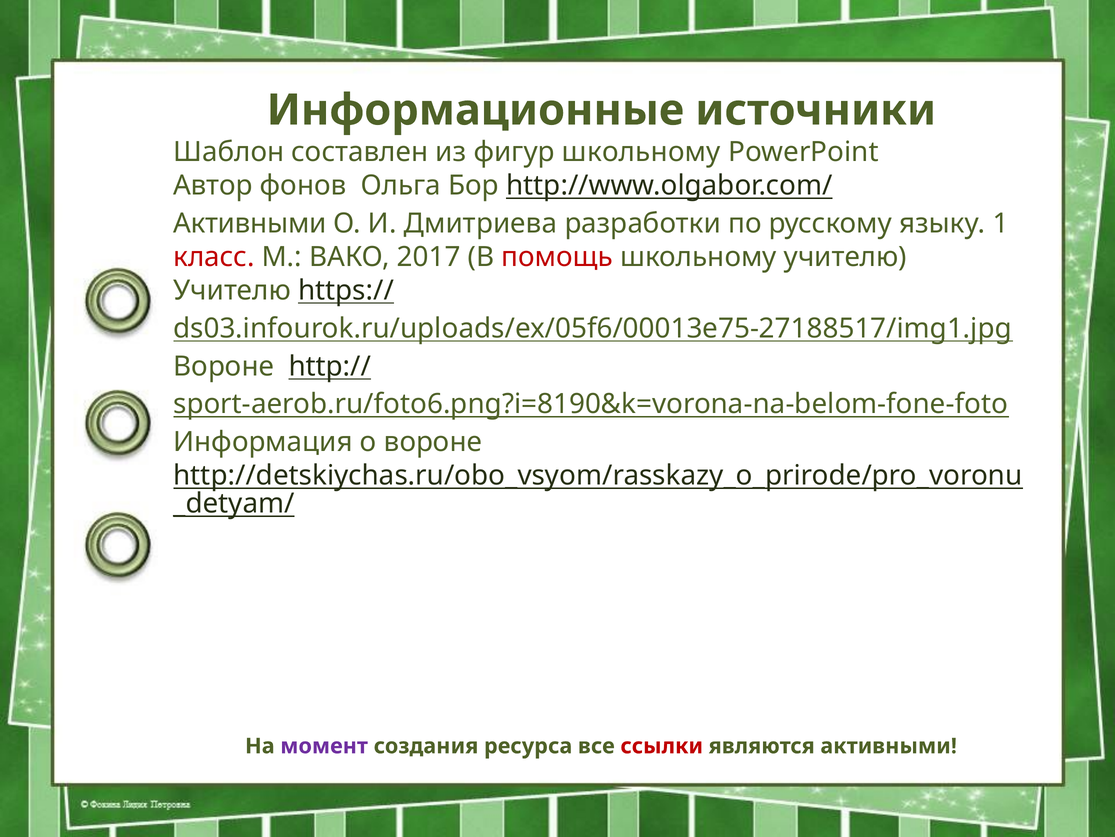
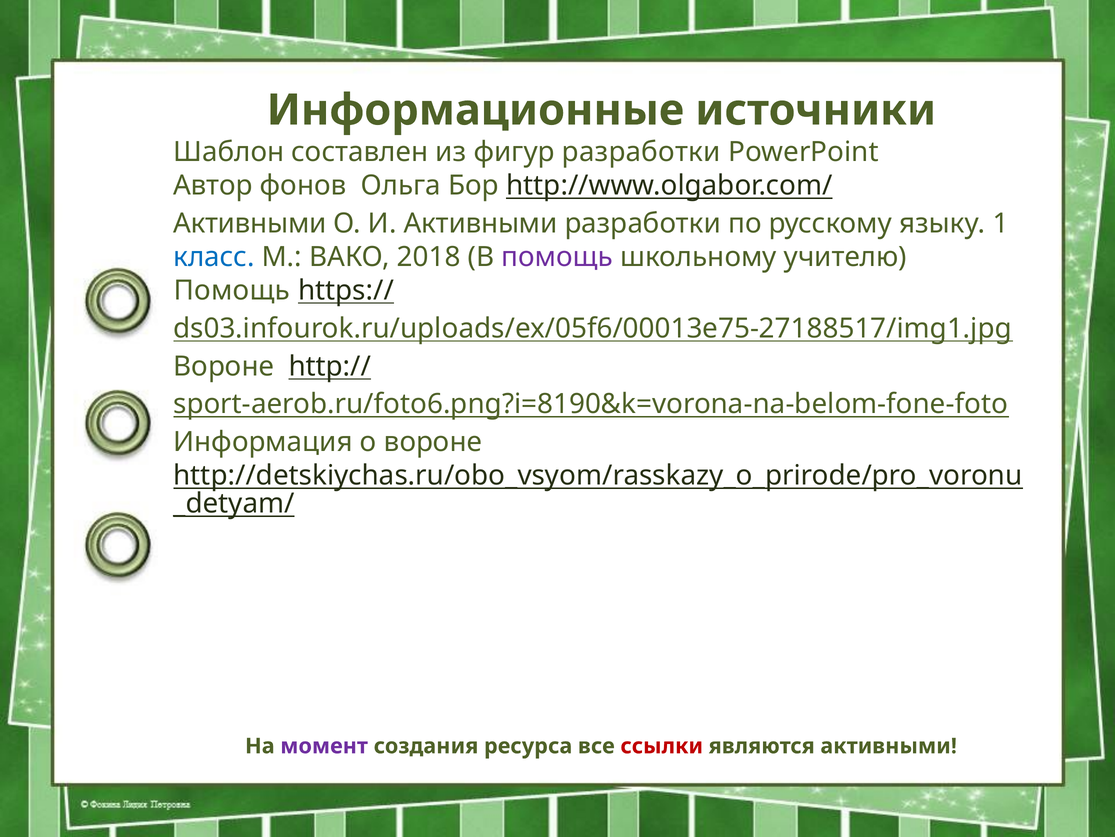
фигур школьному: школьному -> разработки (641, 152)
И Дмитриева: Дмитриева -> Активными (481, 223)
класс colour: red -> blue (214, 257)
2017: 2017 -> 2018 (429, 257)
помощь colour: red -> purple (557, 257)
Учителю: Учителю -> Помощь (232, 290)
